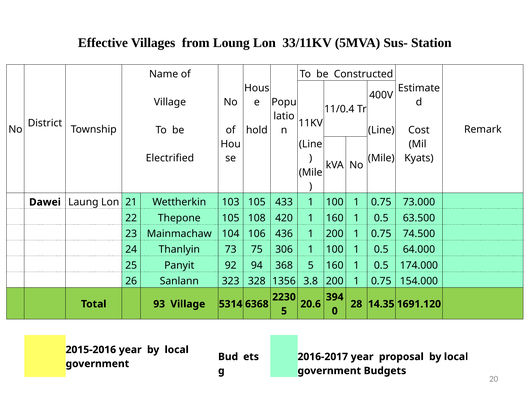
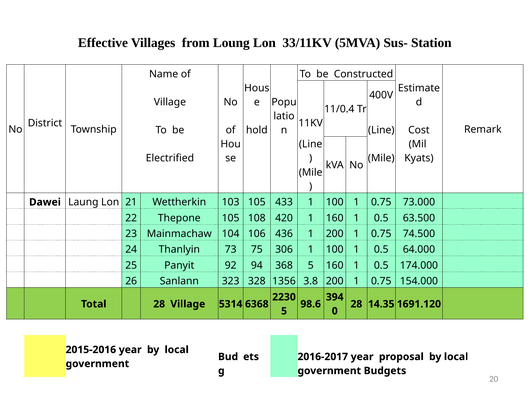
Total 93: 93 -> 28 (159, 304)
20.6: 20.6 -> 98.6 (311, 304)
